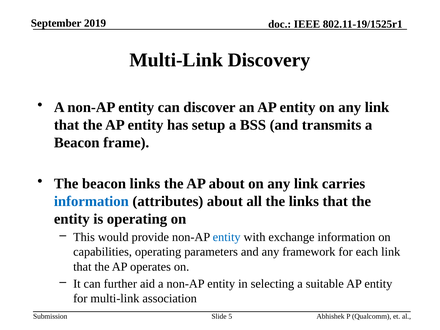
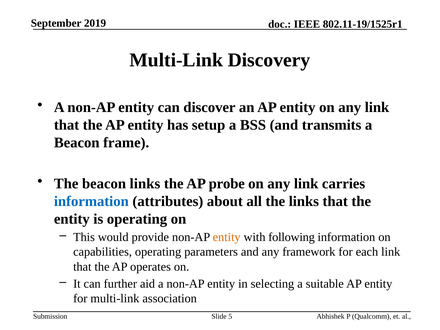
AP about: about -> probe (227, 184)
entity colour: blue -> orange (227, 237)
exchange: exchange -> following (292, 237)
